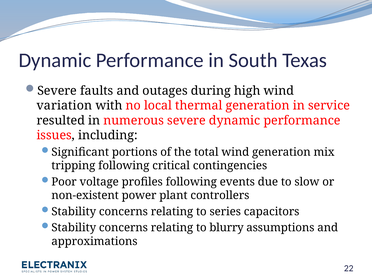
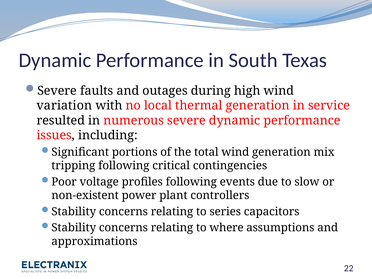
blurry: blurry -> where (227, 228)
